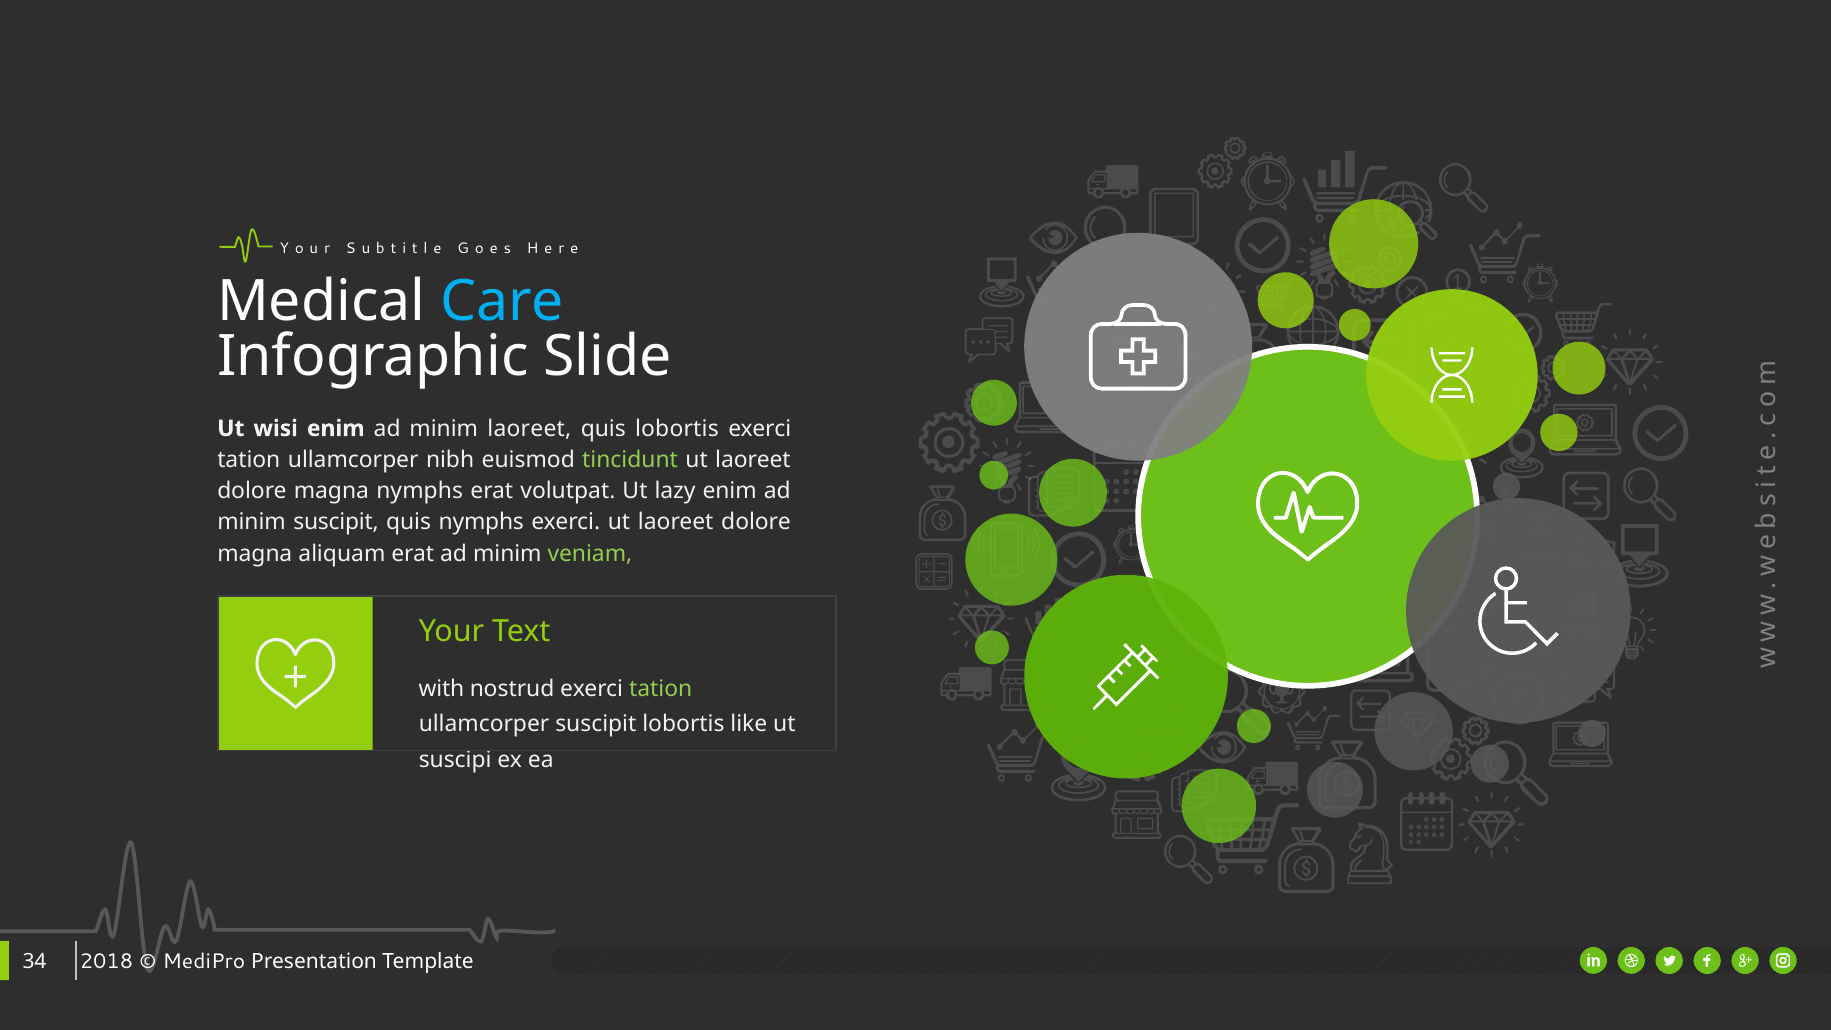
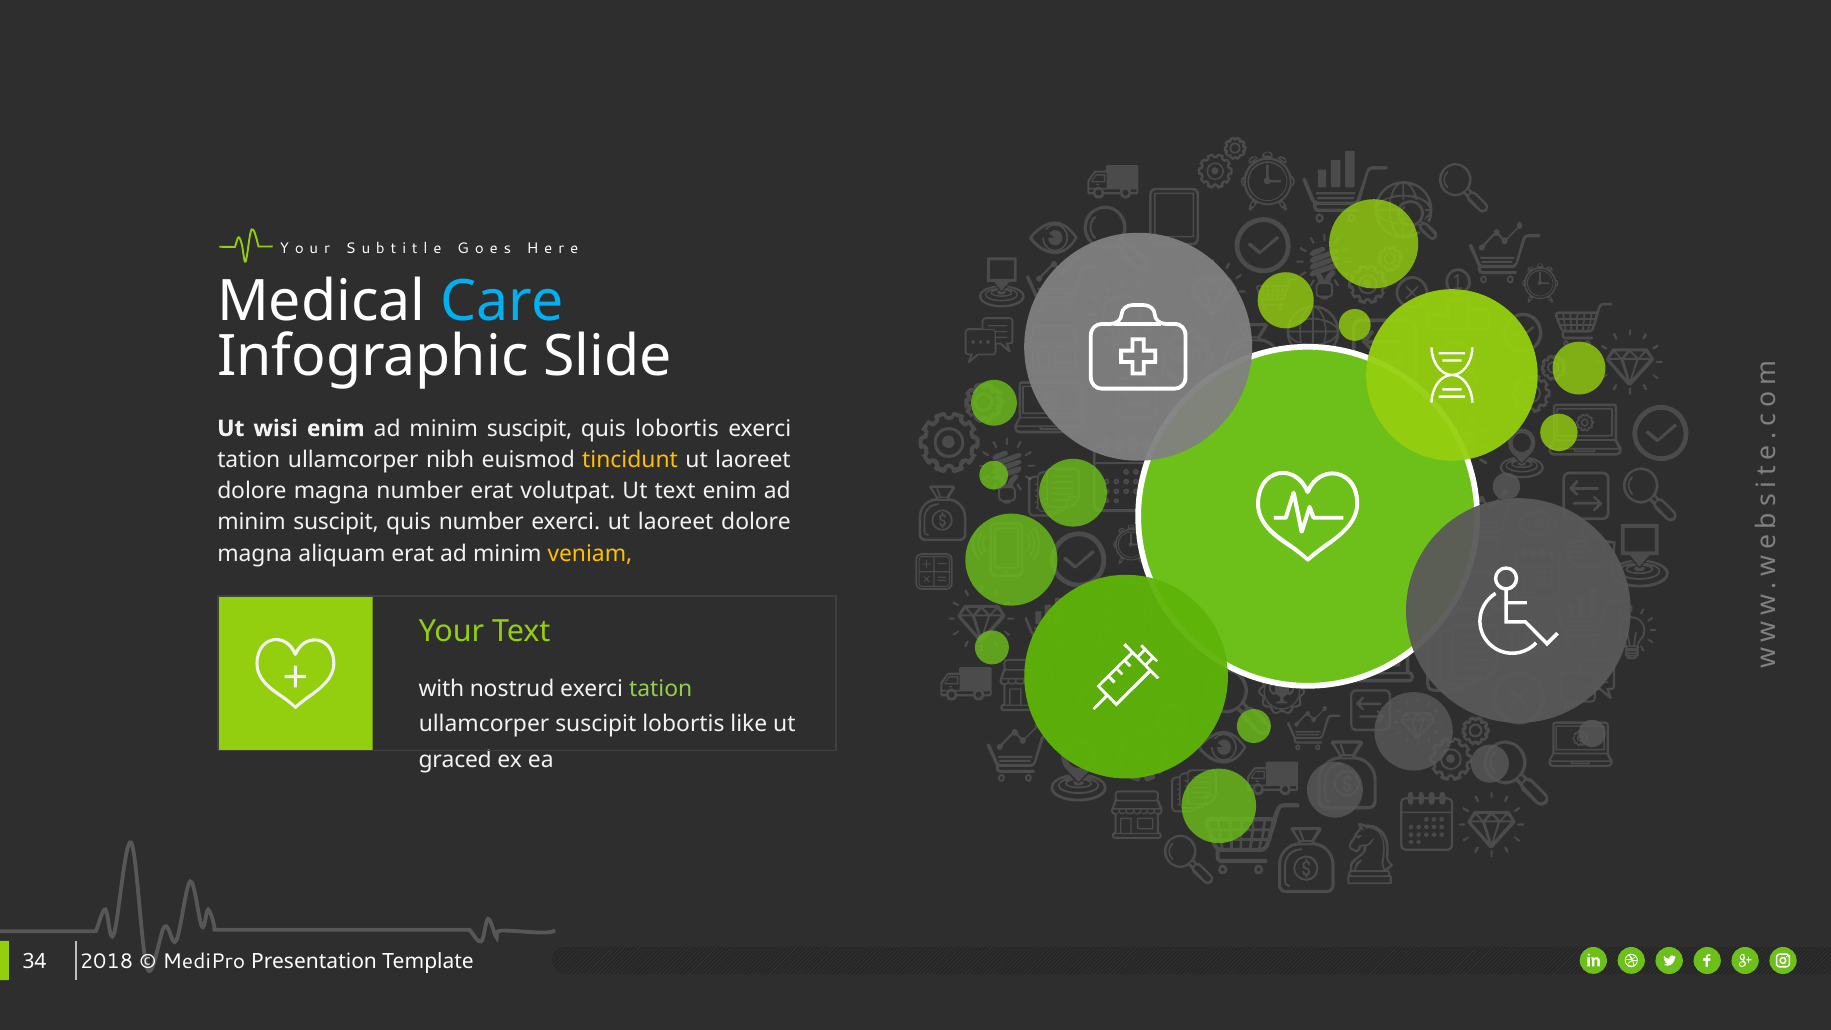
laoreet: laoreet -> suscipit (530, 428)
tincidunt colour: light green -> yellow (630, 460)
magna nymphs: nymphs -> number (420, 491)
Ut lazy: lazy -> text (675, 491)
quis nymphs: nymphs -> number (481, 522)
veniam colour: light green -> yellow (590, 554)
suscipi: suscipi -> graced (455, 760)
